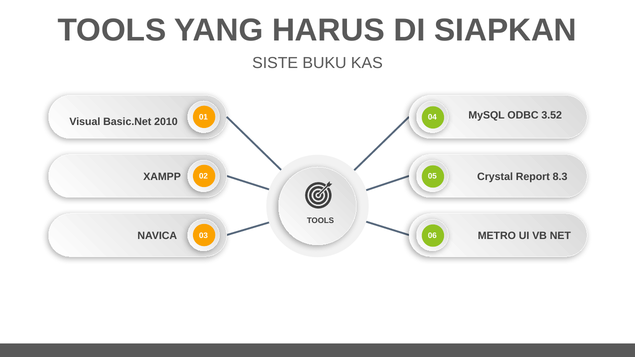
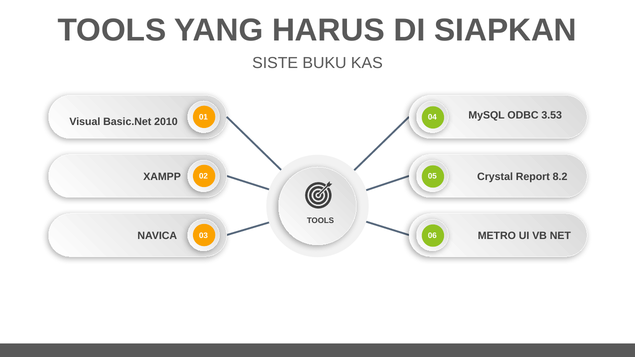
3.52: 3.52 -> 3.53 (552, 115)
8.3: 8.3 -> 8.2 (560, 177)
